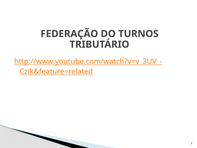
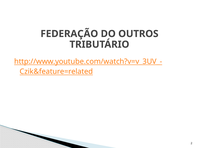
TURNOS: TURNOS -> OUTROS (138, 34)
